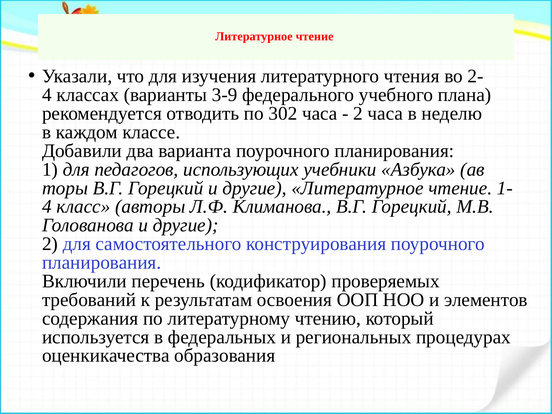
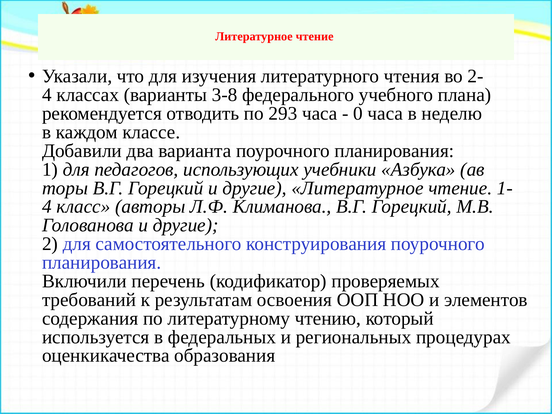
3-9: 3-9 -> 3-8 (225, 95)
302: 302 -> 293 (283, 114)
2: 2 -> 0 (358, 114)
